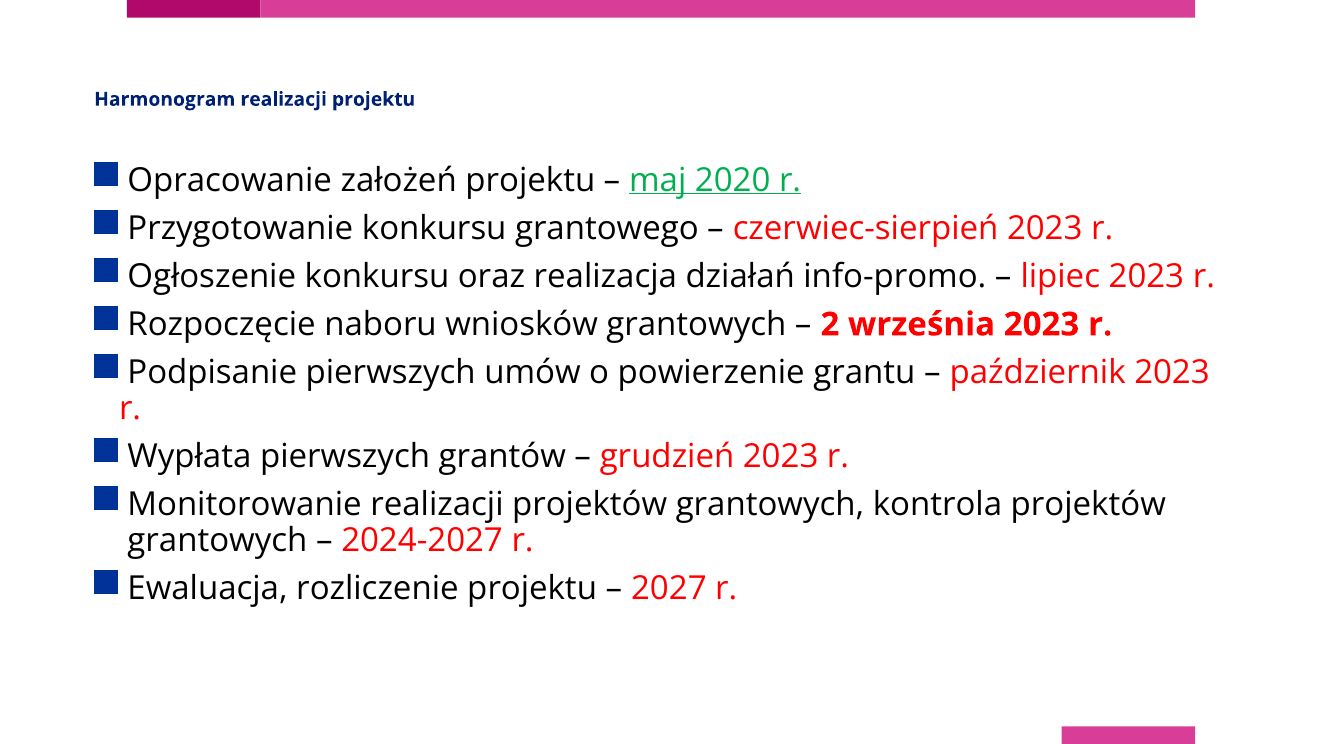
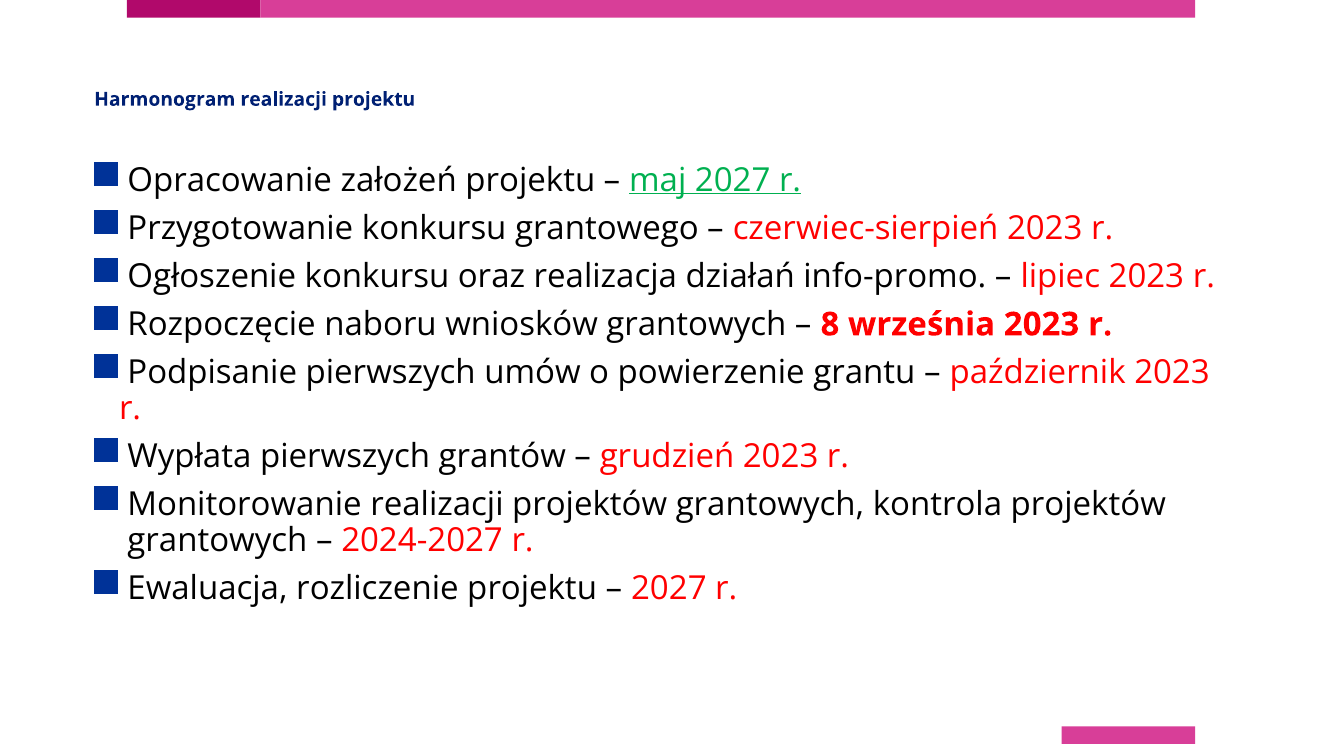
maj 2020: 2020 -> 2027 (733, 180)
2: 2 -> 8 (830, 324)
